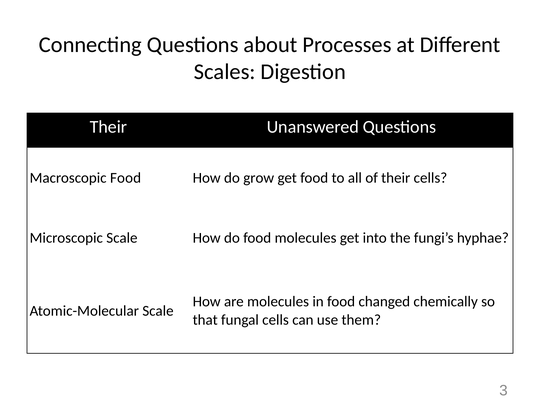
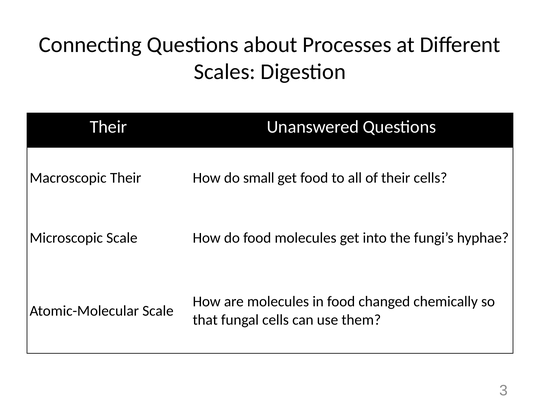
Macroscopic Food: Food -> Their (126, 178)
grow: grow -> small (259, 178)
